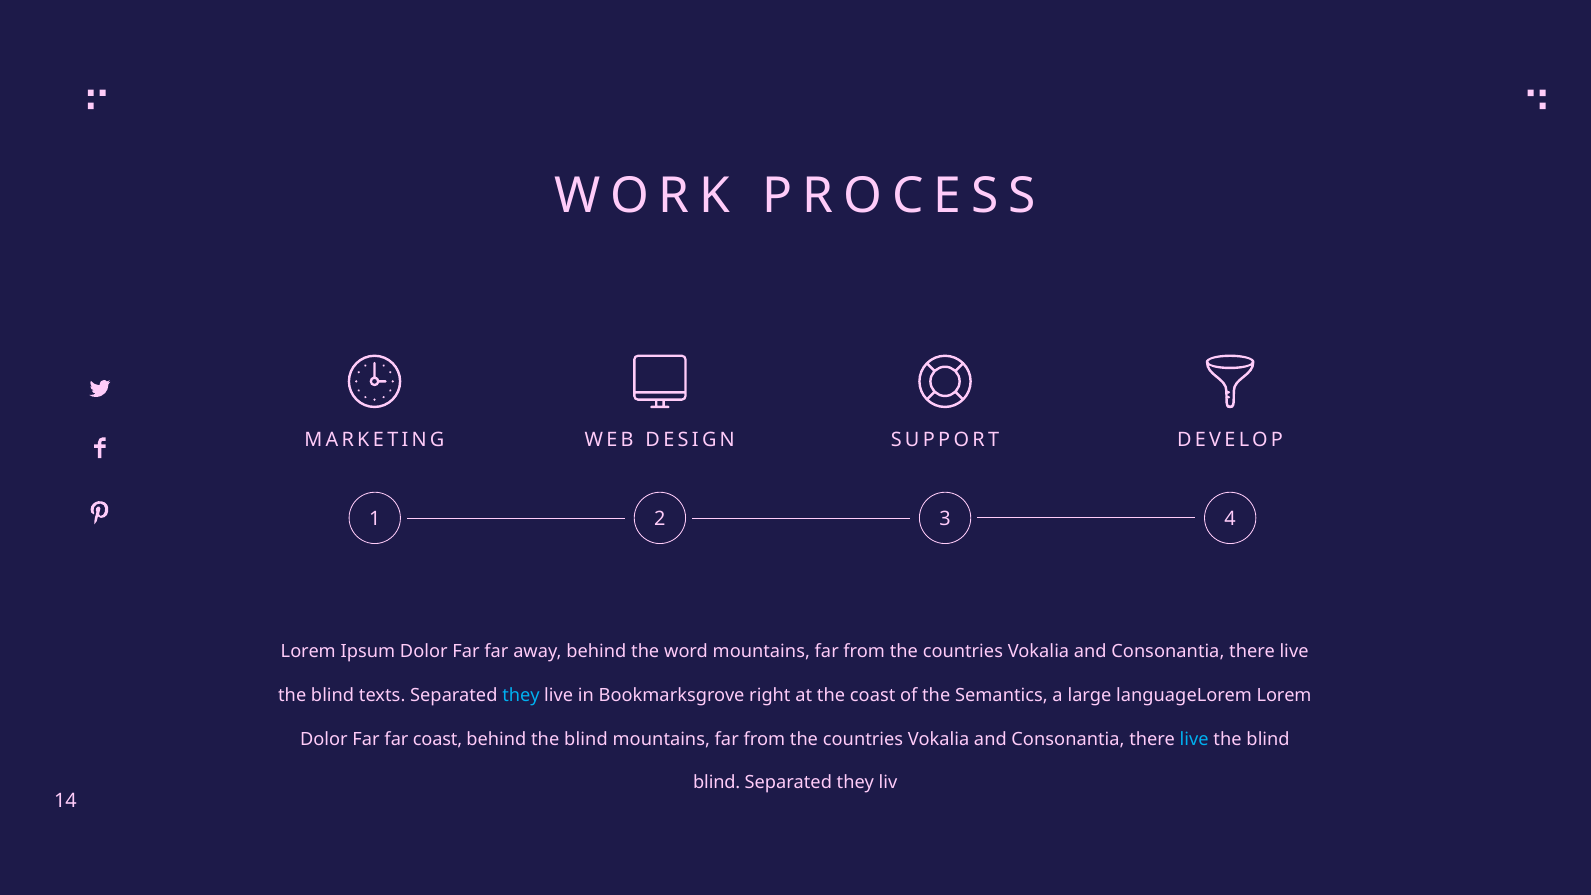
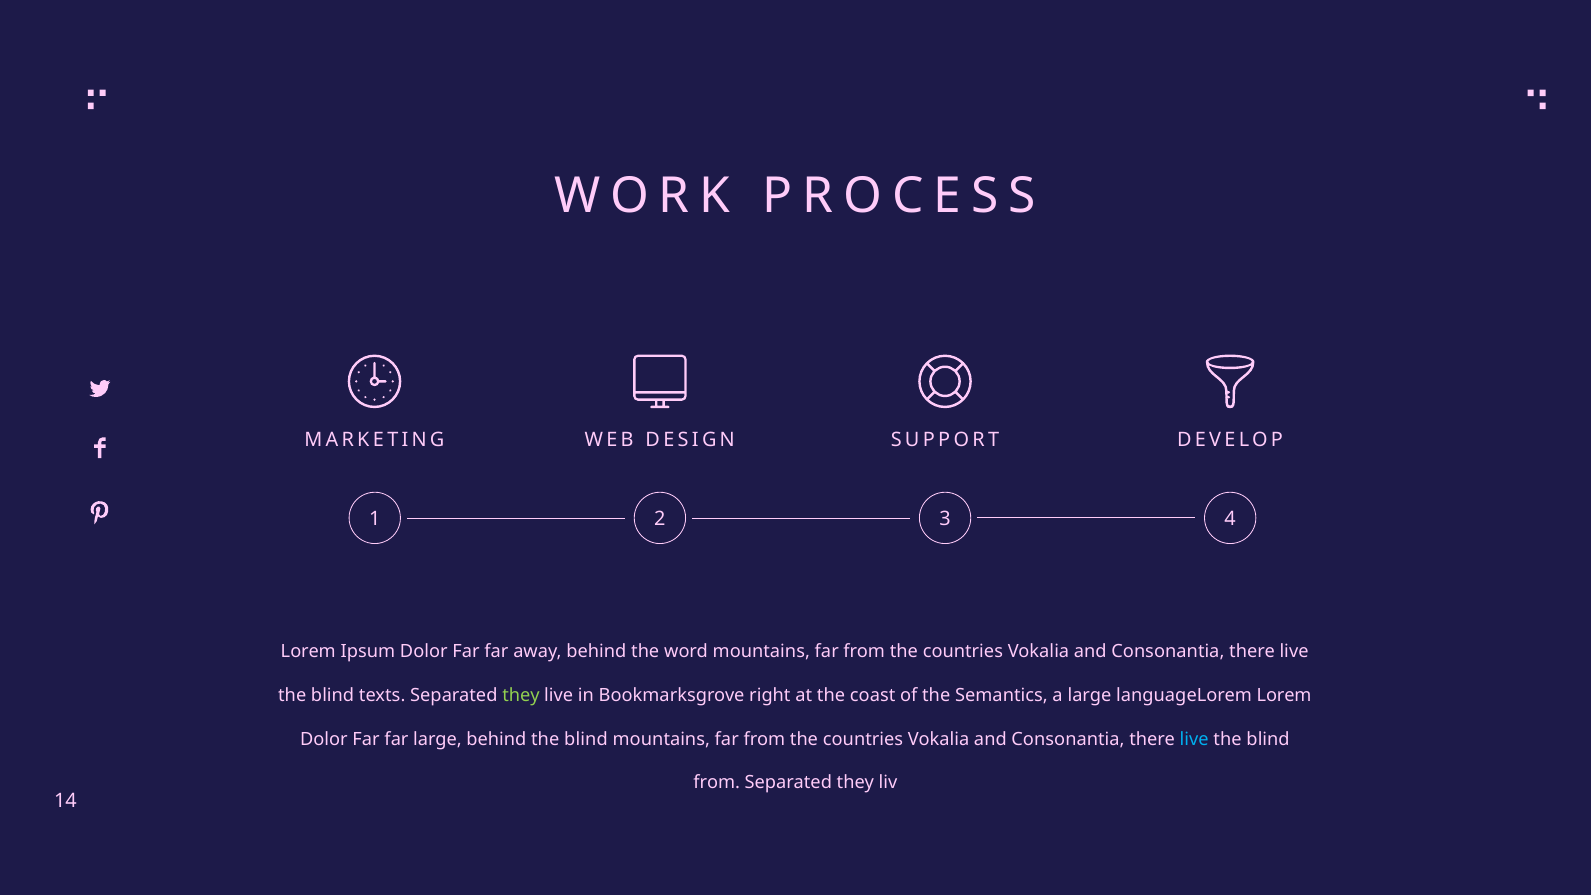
they colour: light blue -> light green (521, 695)
far coast: coast -> large (437, 739)
blind: blind -> from (717, 783)
